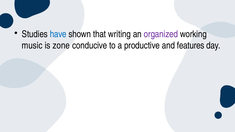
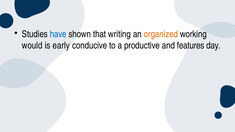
organized colour: purple -> orange (161, 34)
music: music -> would (32, 45)
zone: zone -> early (61, 45)
